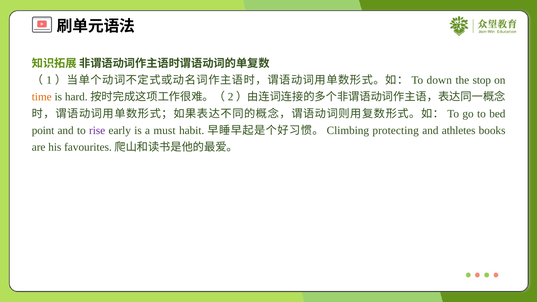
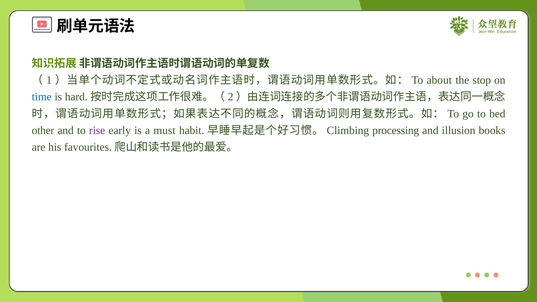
down: down -> about (439, 80)
time colour: orange -> blue (42, 97)
point: point -> other (43, 130)
protecting: protecting -> processing (396, 130)
athletes: athletes -> illusion (459, 130)
